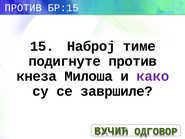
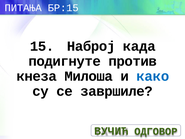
ПРОТИВ: ПРОТИВ -> ПИТАЊА (23, 8)
тиме: тиме -> када (139, 46)
како colour: purple -> blue (153, 76)
